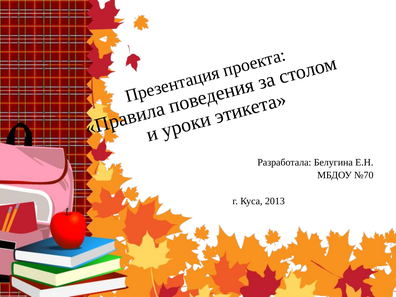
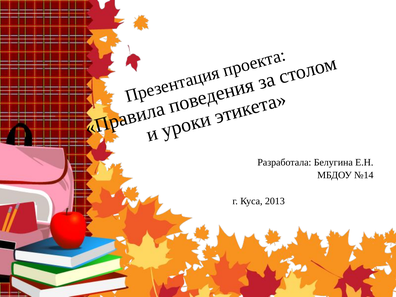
№70: №70 -> №14 (364, 175)
